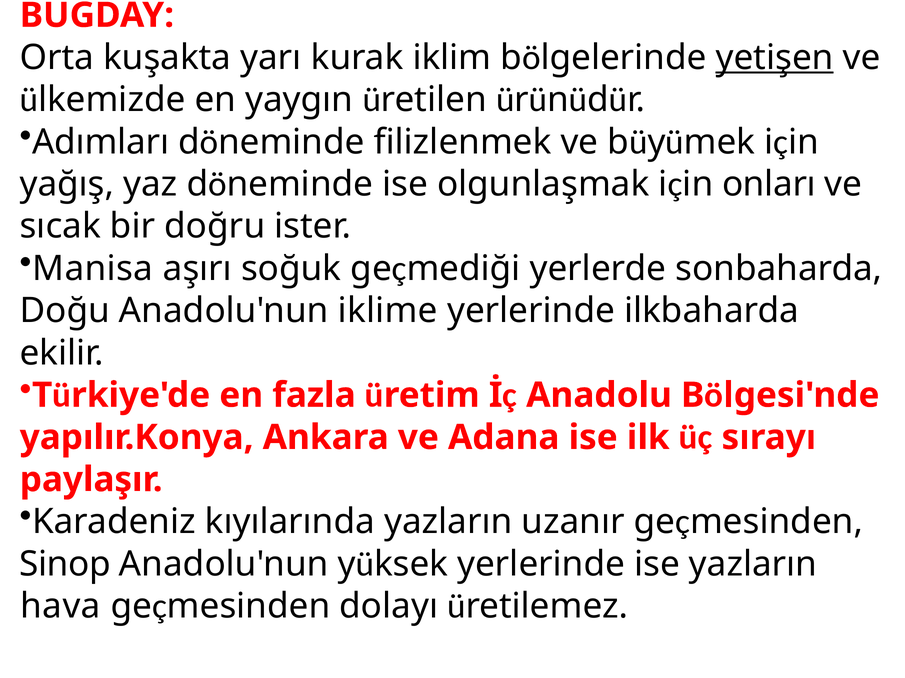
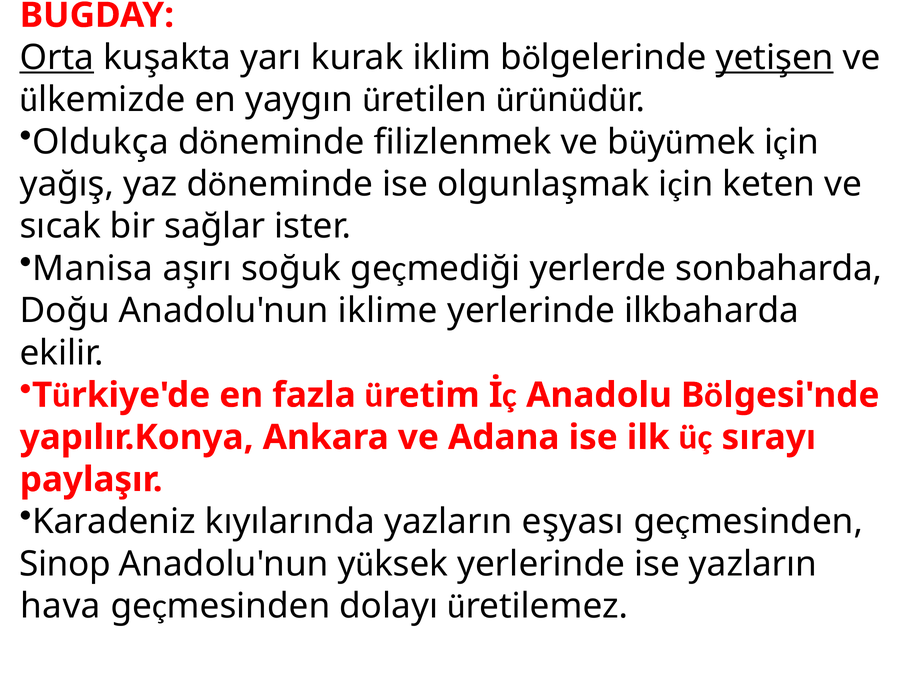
Orta underline: none -> present (57, 58)
Adımları: Adımları -> Oldukça (100, 142)
onları: onları -> keten (769, 184)
doğru: doğru -> sağlar (215, 227)
uzanır: uzanır -> eşyası (573, 522)
